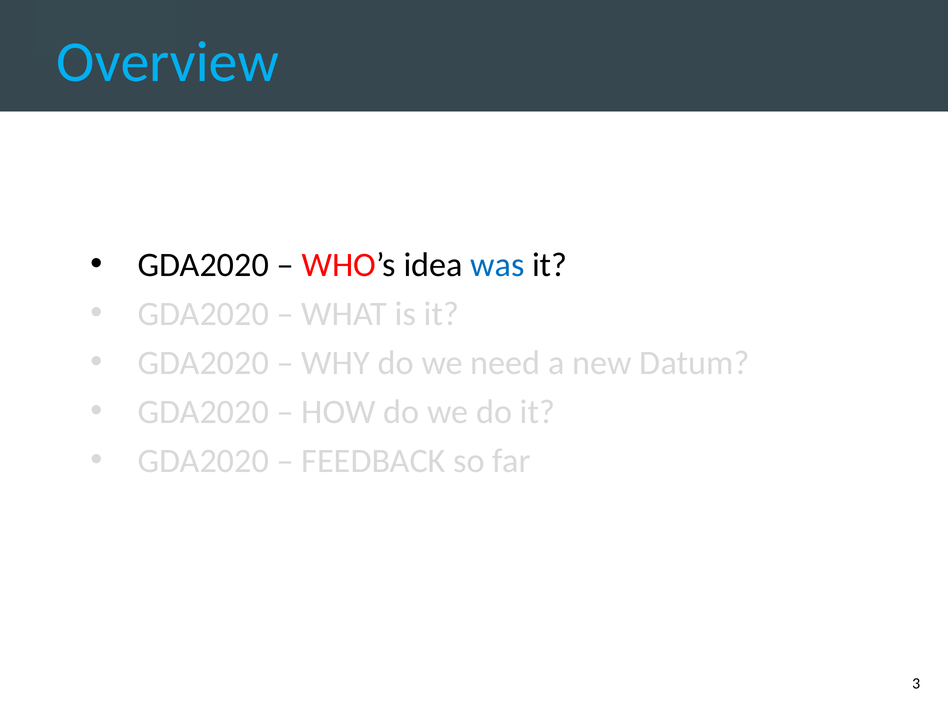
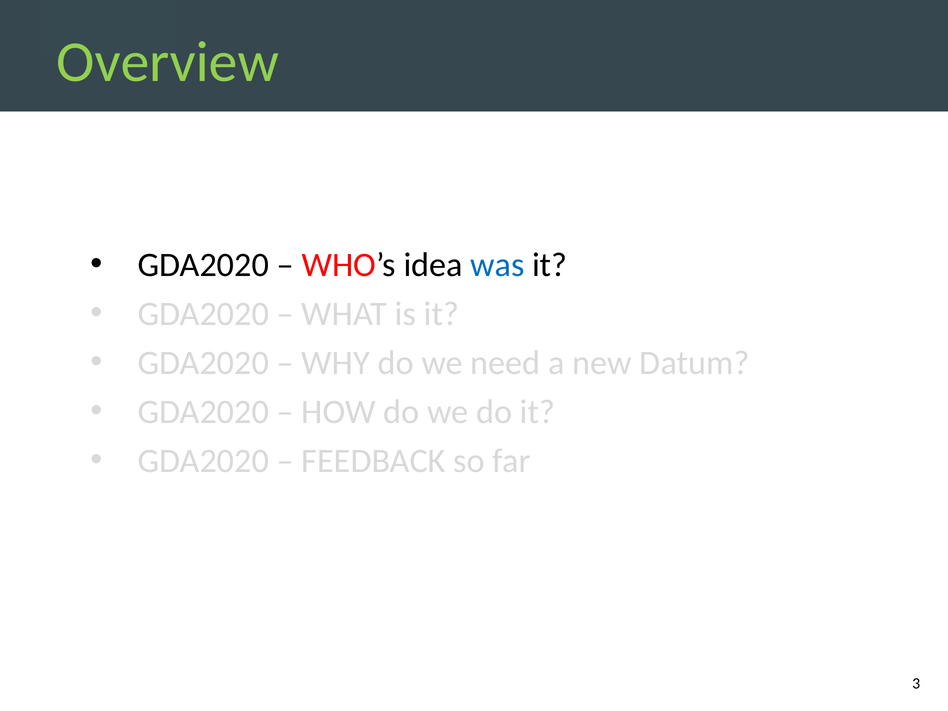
Overview colour: light blue -> light green (168, 62)
